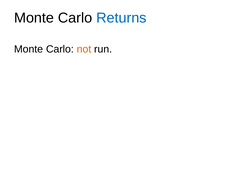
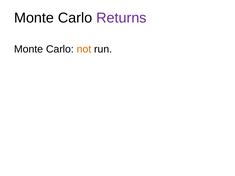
Returns colour: blue -> purple (121, 18)
